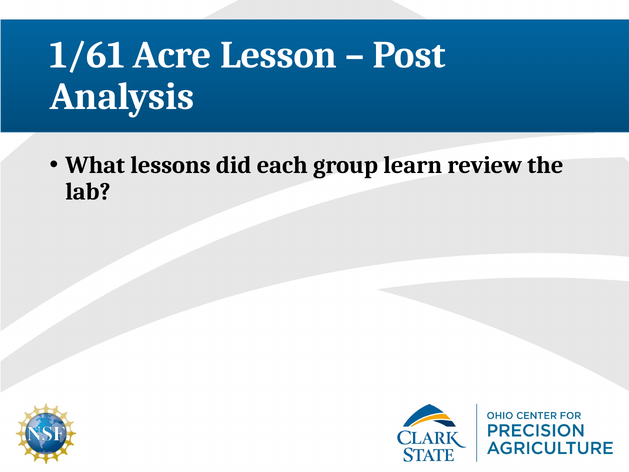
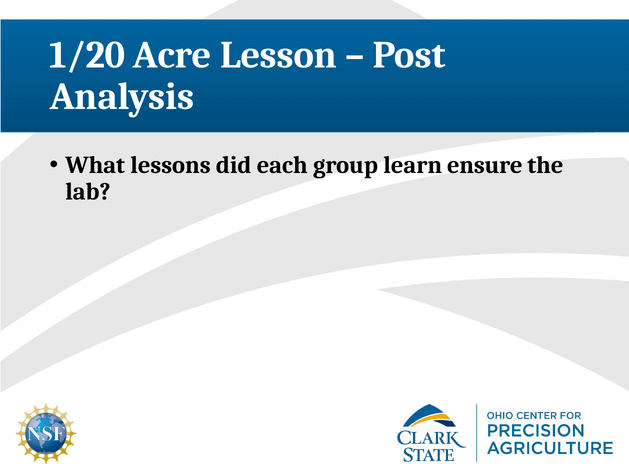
1/61: 1/61 -> 1/20 (87, 55)
review: review -> ensure (485, 165)
